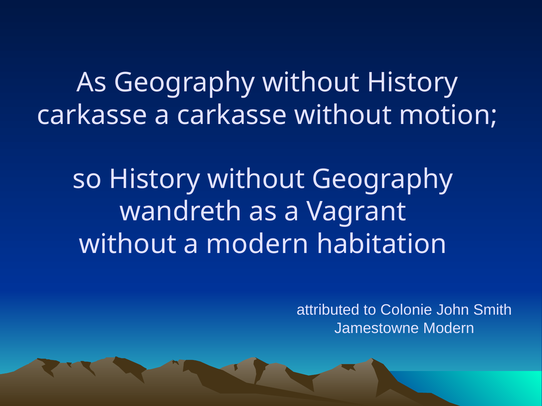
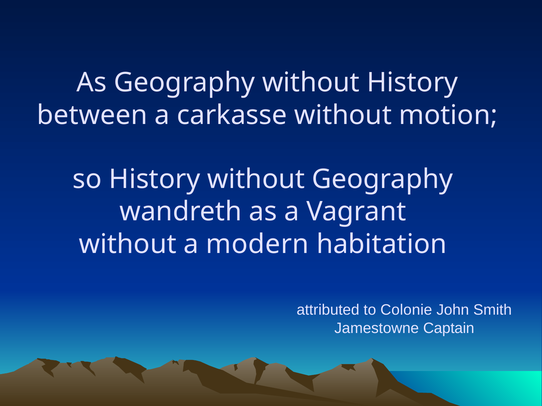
carkasse: carkasse -> between (92, 115)
Jamestowne Modern: Modern -> Captain (449, 328)
